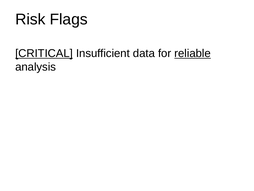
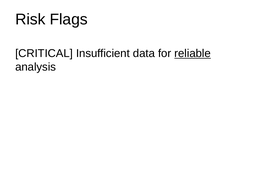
CRITICAL underline: present -> none (44, 53)
